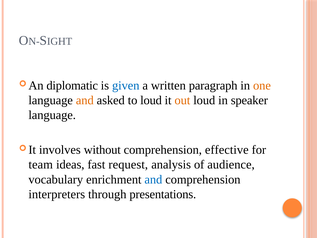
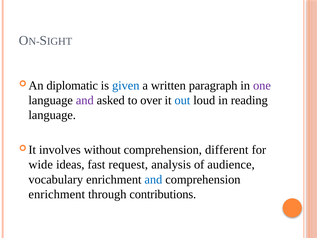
one colour: orange -> purple (262, 85)
and colour: orange -> purple (85, 100)
to loud: loud -> over (151, 100)
out colour: orange -> blue (182, 100)
speaker: speaker -> reading (249, 100)
effective: effective -> different (227, 150)
team: team -> wide (41, 165)
interpreters: interpreters -> enrichment (57, 194)
presentations: presentations -> contributions (163, 194)
